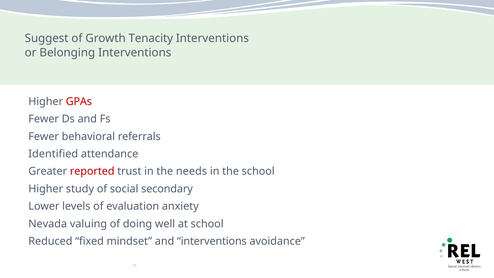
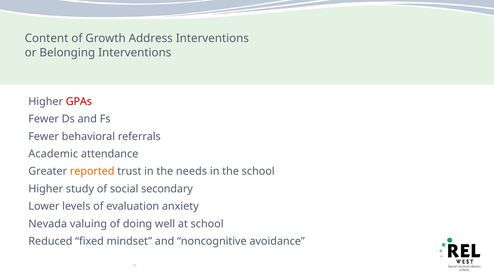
Suggest: Suggest -> Content (47, 38)
Tenacity: Tenacity -> Address (151, 38)
Identified: Identified -> Academic (53, 154)
reported colour: red -> orange (92, 171)
and interventions: interventions -> noncognitive (212, 241)
